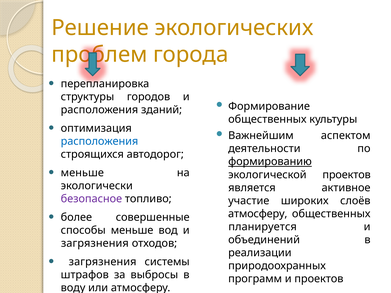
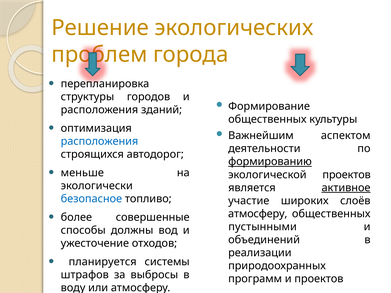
активное underline: none -> present (346, 188)
безопасное colour: purple -> blue (91, 199)
планируется: планируется -> пустынными (263, 227)
способы меньше: меньше -> должны (132, 231)
загрязнения: загрязнения -> ужесточение (95, 244)
загрязнения: загрязнения -> планируется (103, 262)
